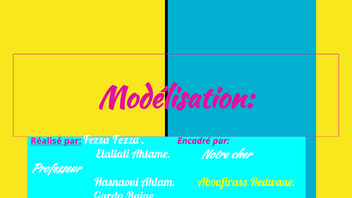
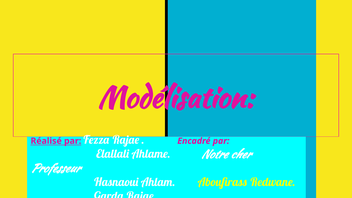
Fezza Fezza: Fezza -> Rajae (126, 140)
